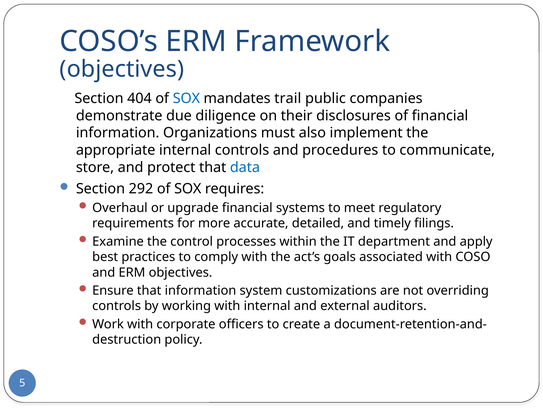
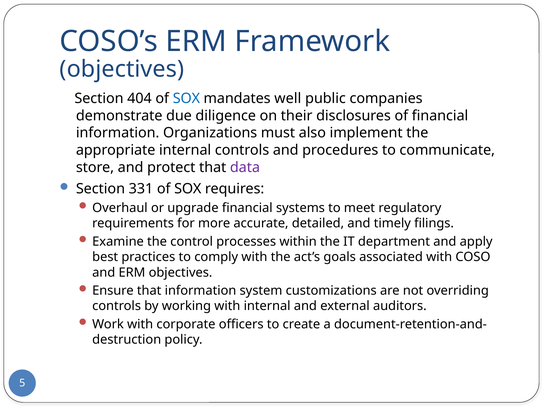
trail: trail -> well (288, 98)
data colour: blue -> purple (245, 167)
292: 292 -> 331 (141, 189)
